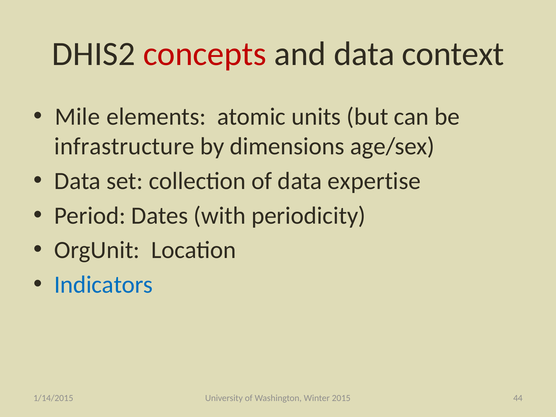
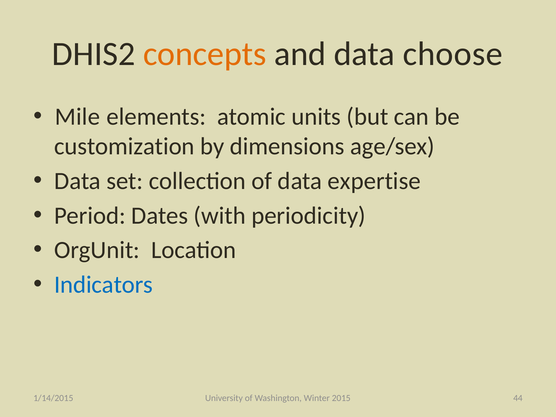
concepts colour: red -> orange (205, 54)
context: context -> choose (453, 54)
infrastructure: infrastructure -> customization (124, 146)
